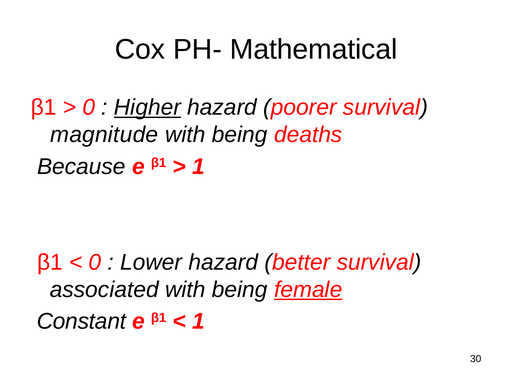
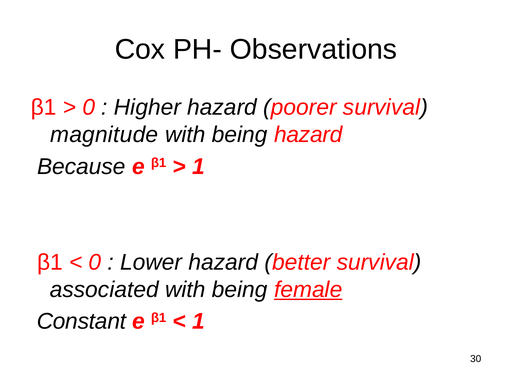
Mathematical: Mathematical -> Observations (314, 49)
Higher underline: present -> none (147, 107)
being deaths: deaths -> hazard (308, 135)
